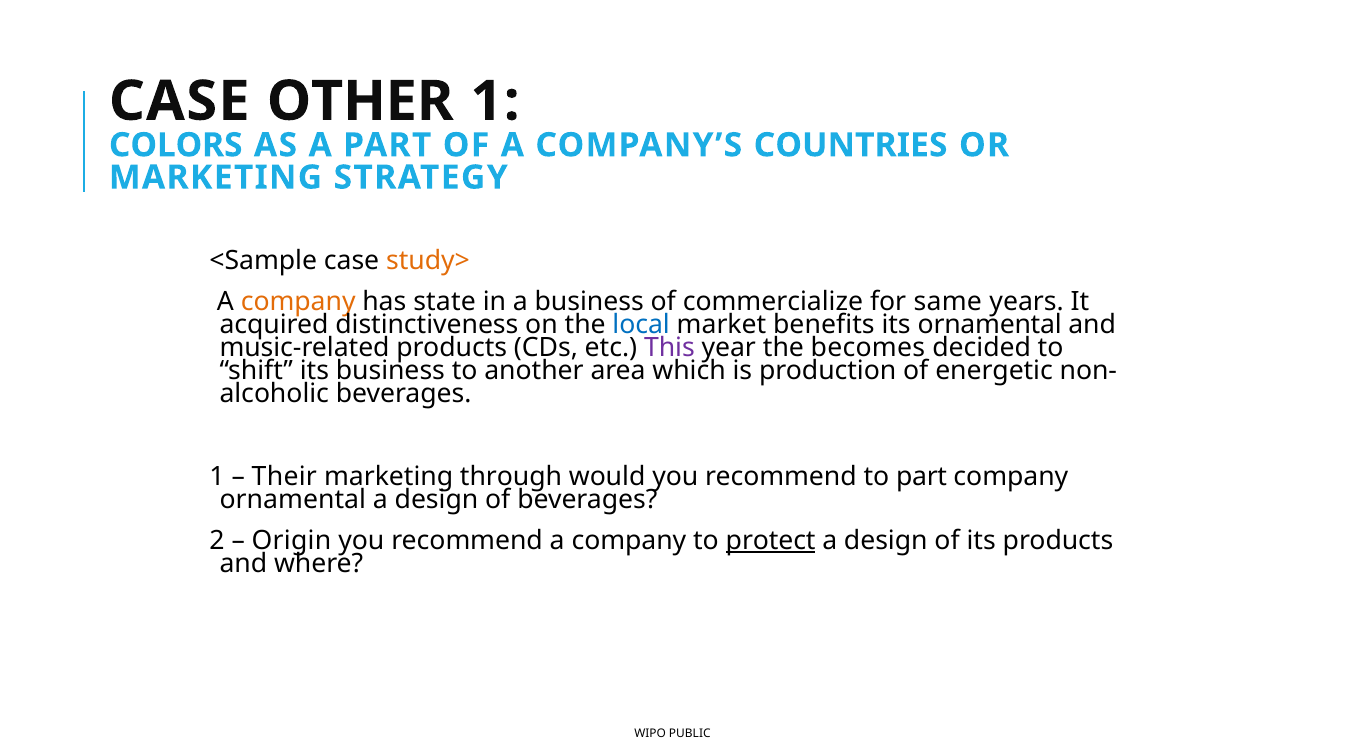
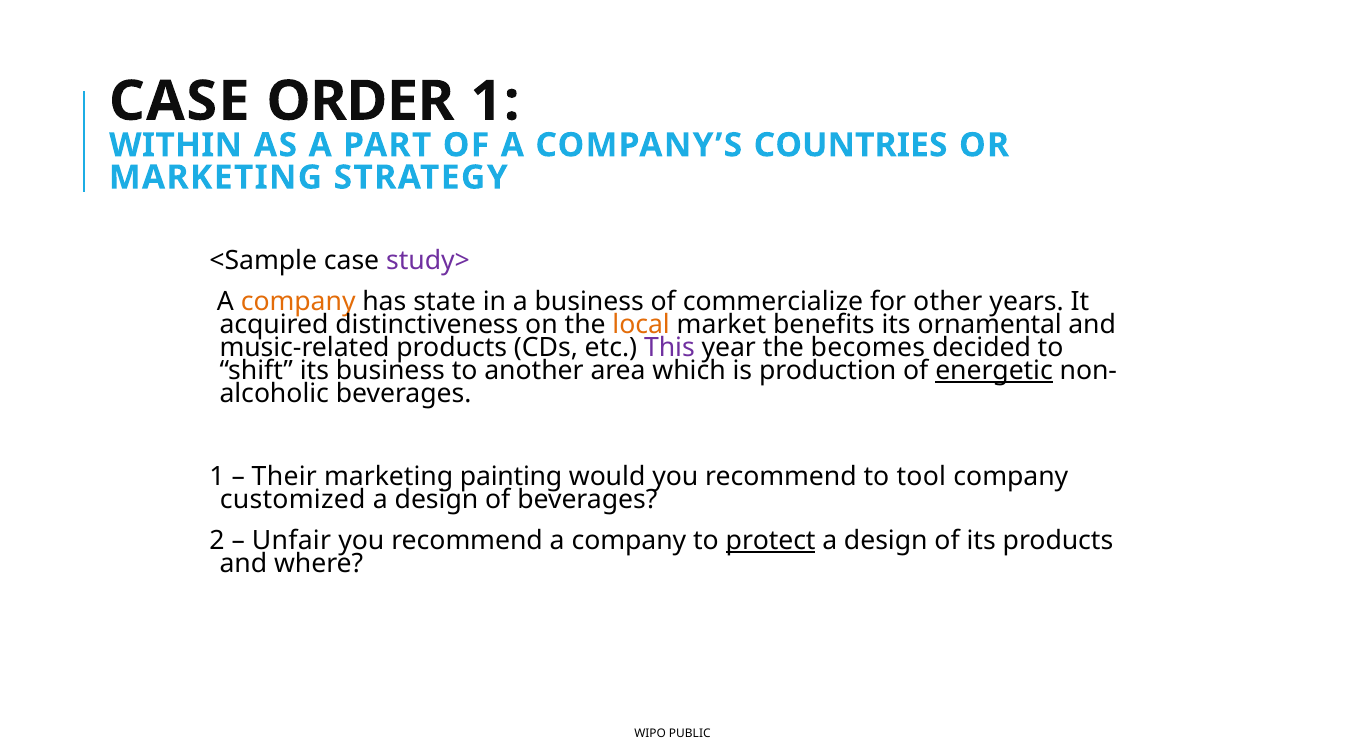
OTHER: OTHER -> ORDER (360, 101)
COLORS: COLORS -> WITHIN (176, 145)
study> colour: orange -> purple (428, 261)
same: same -> other (948, 302)
local colour: blue -> orange (641, 325)
energetic underline: none -> present (994, 371)
through: through -> painting (511, 478)
to part: part -> tool (921, 478)
ornamental: ornamental -> customized (293, 501)
Origin: Origin -> Unfair (291, 541)
